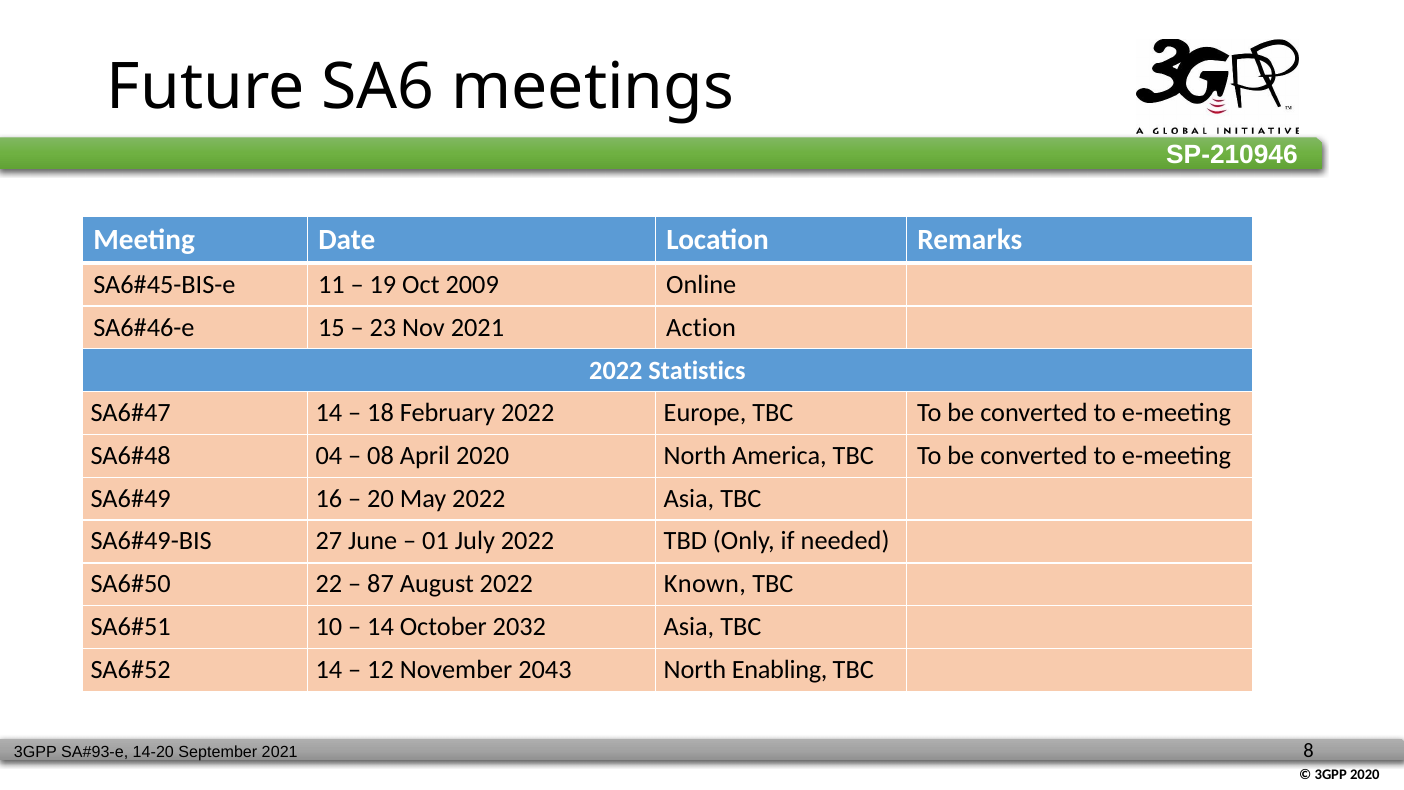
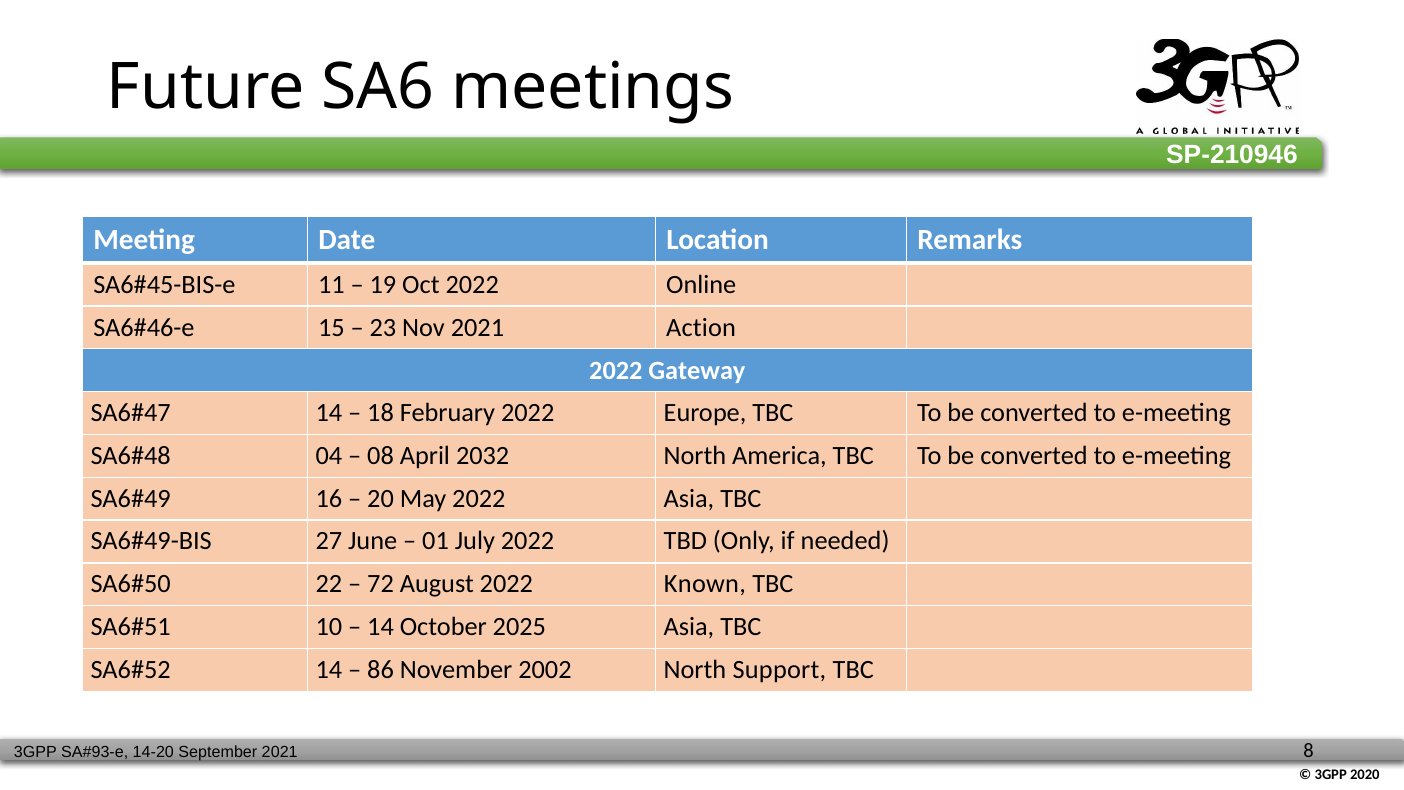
Oct 2009: 2009 -> 2022 (472, 285)
Statistics: Statistics -> Gateway (697, 370)
April 2020: 2020 -> 2032 (483, 455)
87: 87 -> 72 (381, 584)
2032: 2032 -> 2025 (519, 627)
12: 12 -> 86 (381, 670)
2043: 2043 -> 2002 (545, 670)
Enabling: Enabling -> Support (779, 670)
